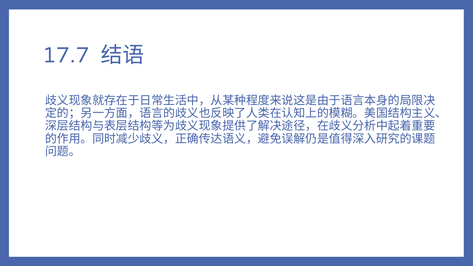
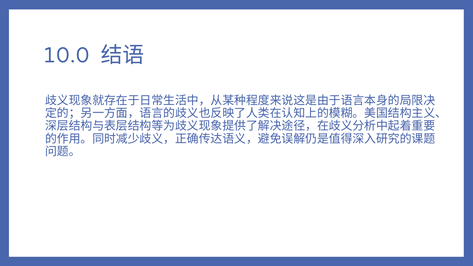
17.7: 17.7 -> 10.0 (66, 55)
